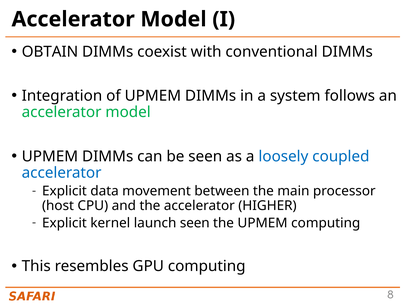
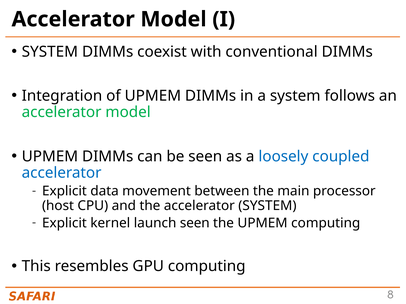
OBTAIN: OBTAIN -> SYSTEM (50, 52)
accelerator HIGHER: HIGHER -> SYSTEM (267, 206)
